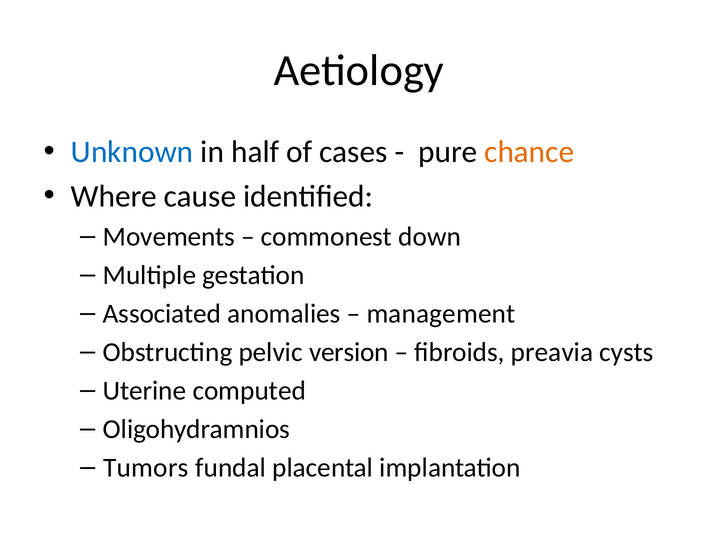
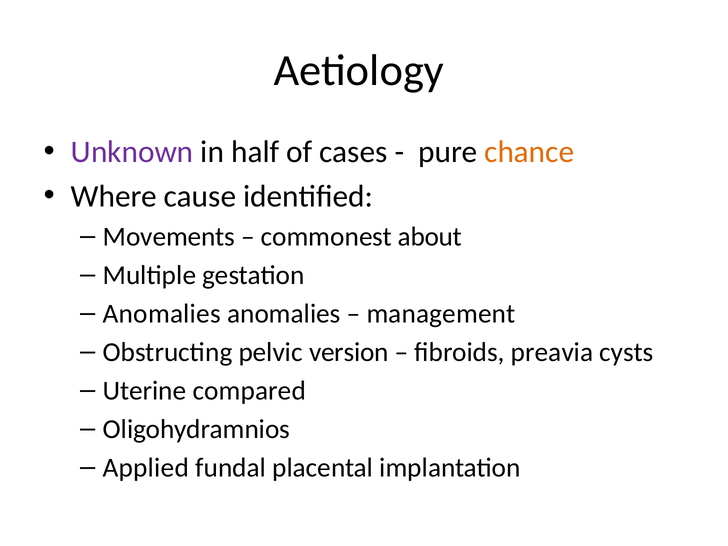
Unknown colour: blue -> purple (132, 152)
down: down -> about (430, 237)
Associated: Associated -> Anomalies (162, 314)
computed: computed -> compared (249, 391)
Tumors: Tumors -> Applied (146, 468)
